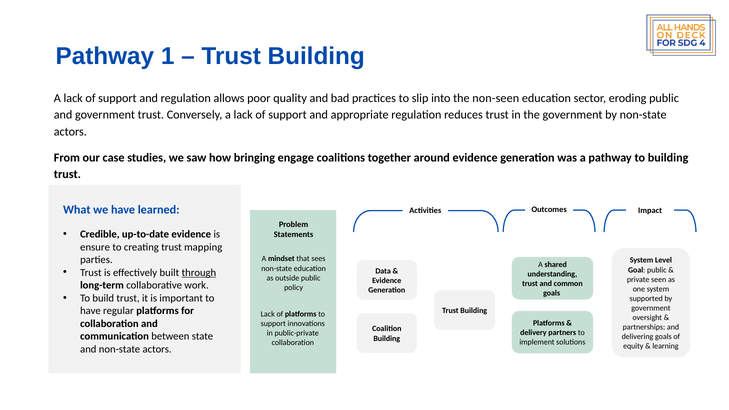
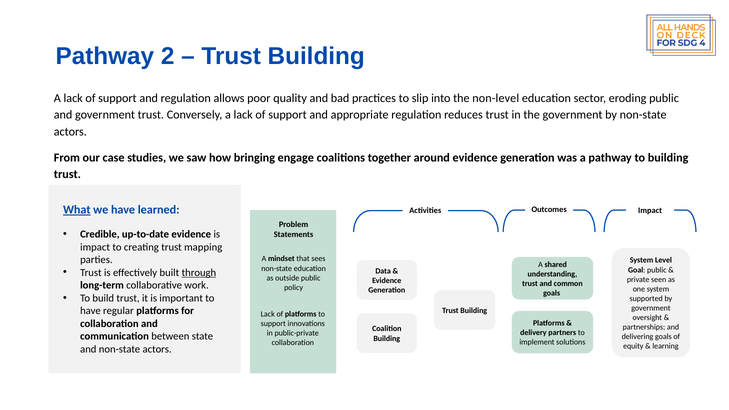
1: 1 -> 2 (168, 56)
non-seen: non-seen -> non-level (496, 98)
What underline: none -> present (77, 210)
ensure: ensure -> impact (95, 247)
